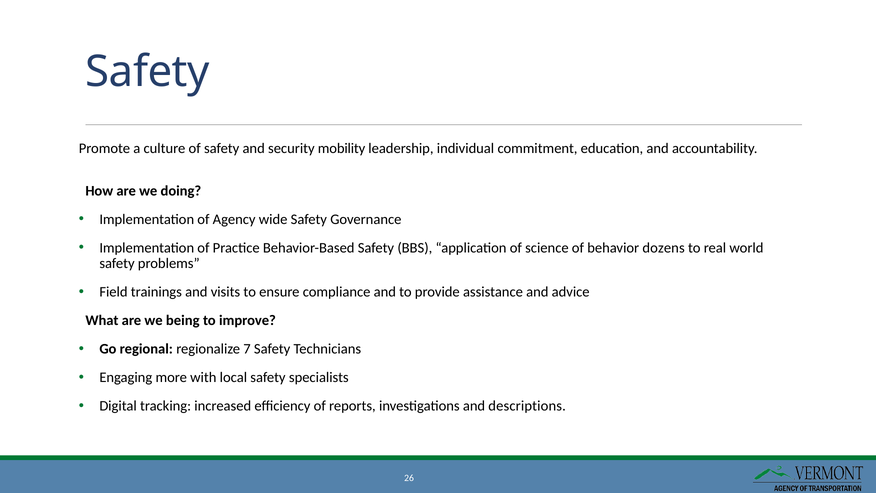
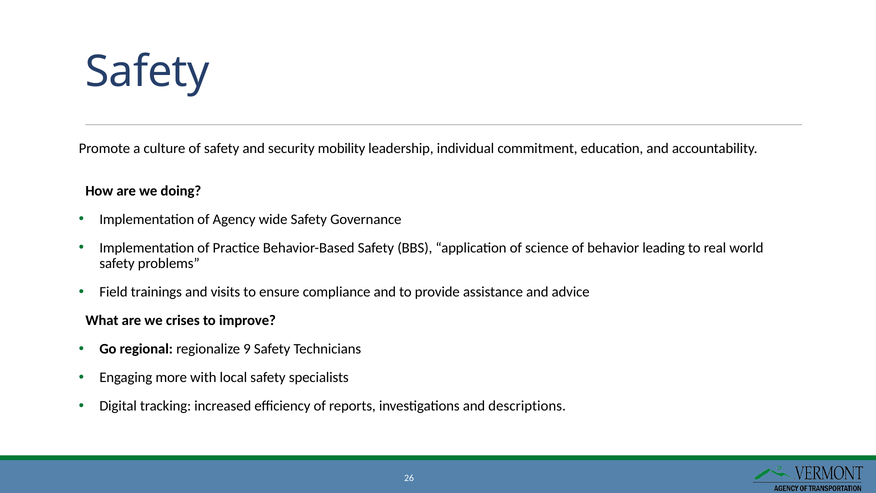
dozens: dozens -> leading (664, 248)
being: being -> crises (183, 320)
7: 7 -> 9 (247, 349)
